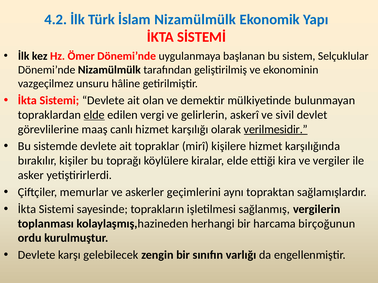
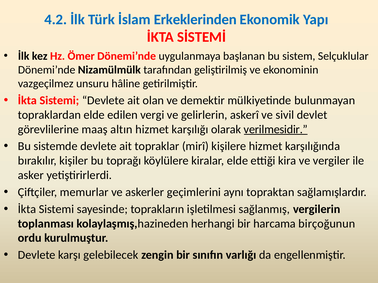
İslam Nizamülmülk: Nizamülmülk -> Erkeklerinden (195, 20)
elde underline: present -> none (94, 115)
canlı: canlı -> altın (122, 130)
